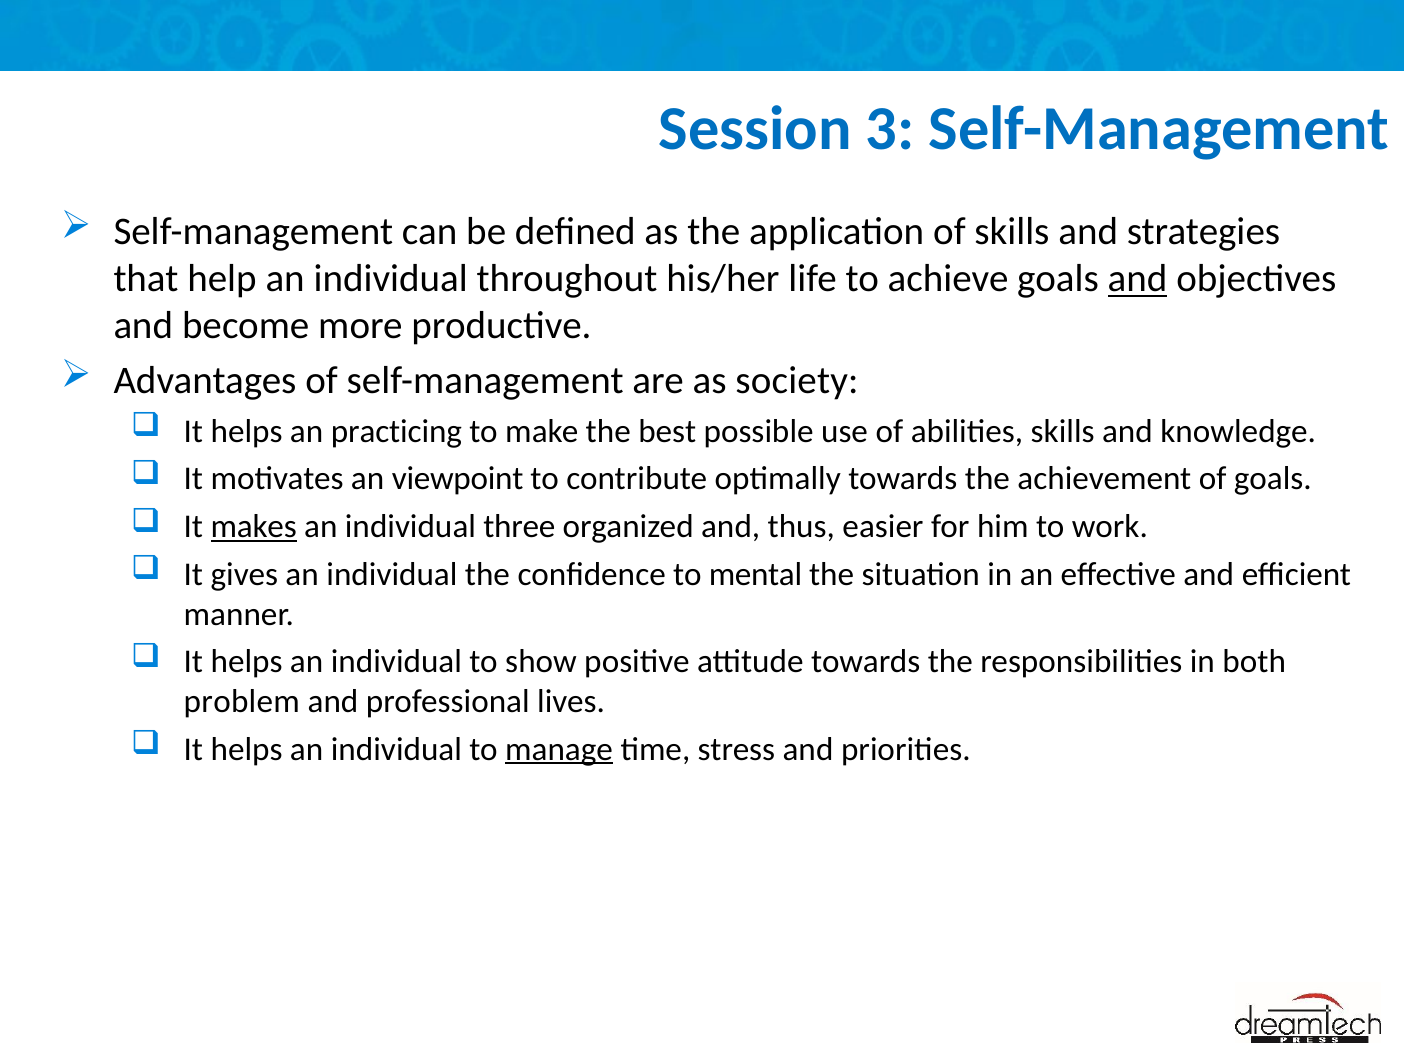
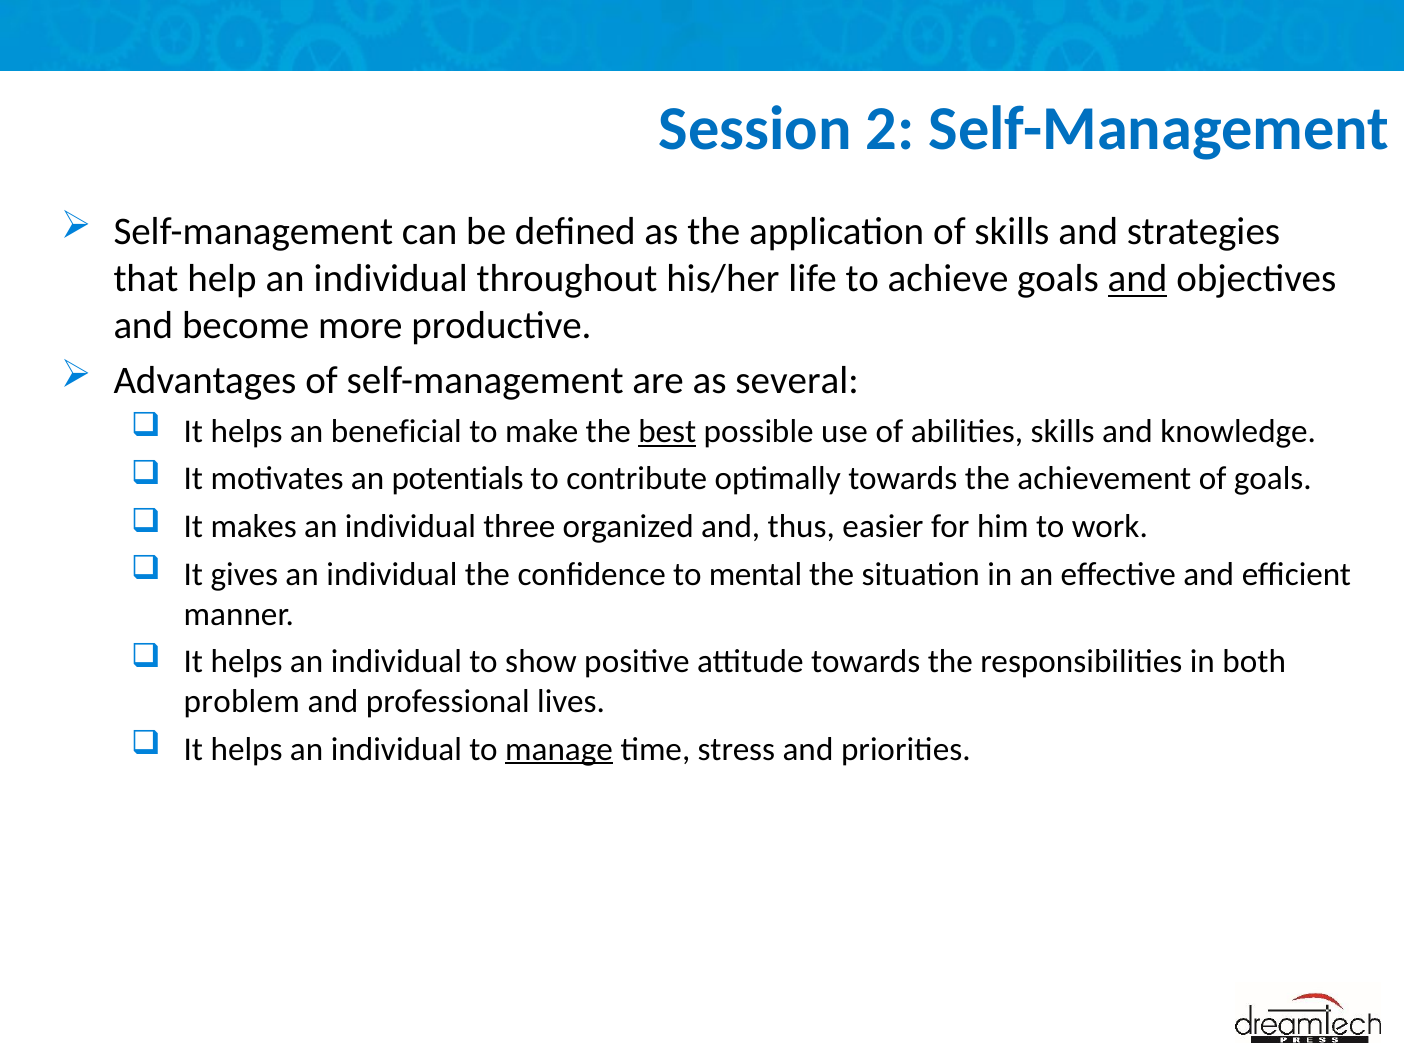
3: 3 -> 2 (890, 129)
society: society -> several (797, 381)
practicing: practicing -> beneficial (396, 431)
best underline: none -> present (667, 431)
viewpoint: viewpoint -> potentials (458, 479)
makes underline: present -> none (254, 527)
